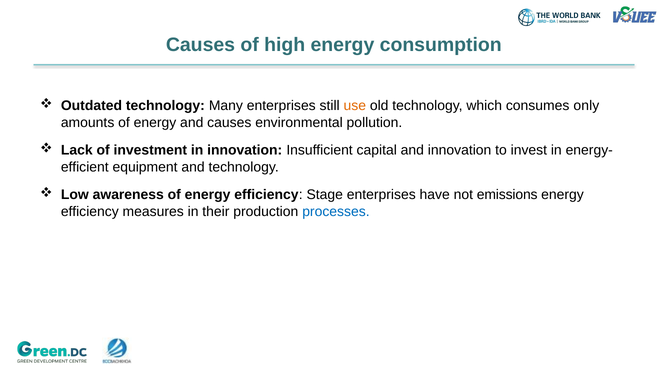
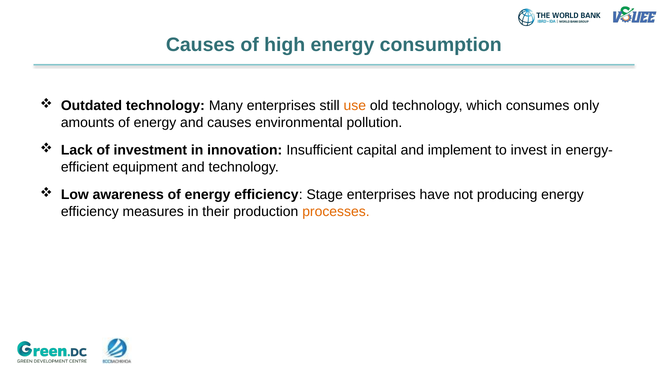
and innovation: innovation -> implement (460, 151)
emissions: emissions -> producing (507, 195)
processes colour: blue -> orange (336, 212)
